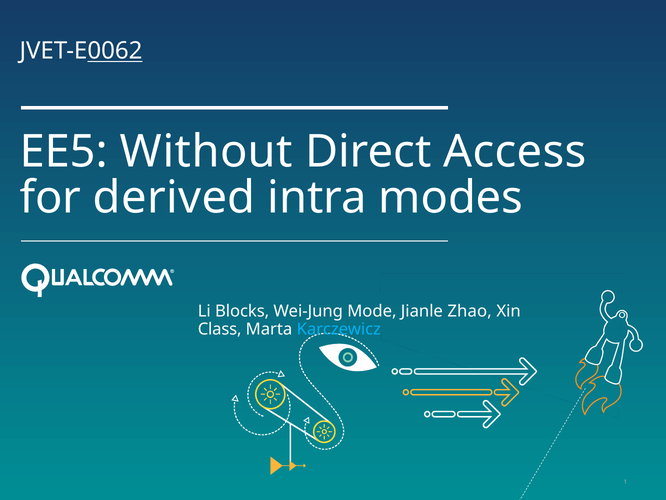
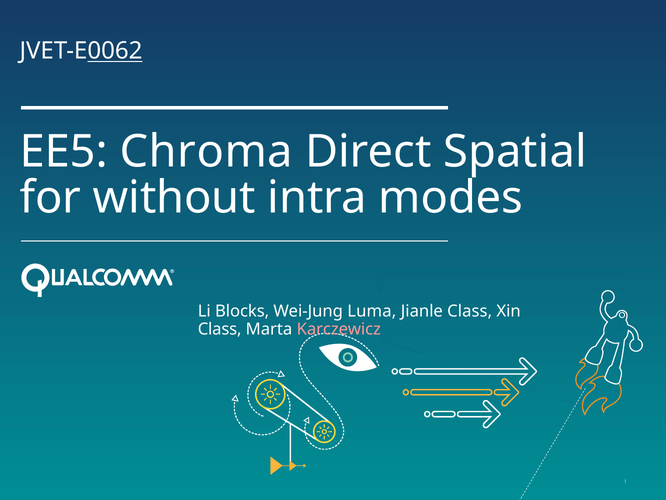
Without: Without -> Chroma (206, 152)
Access: Access -> Spatial (515, 152)
derived: derived -> without (174, 198)
Mode: Mode -> Luma (372, 311)
Jianle Zhao: Zhao -> Class (470, 311)
Karczewicz colour: light blue -> pink (339, 329)
